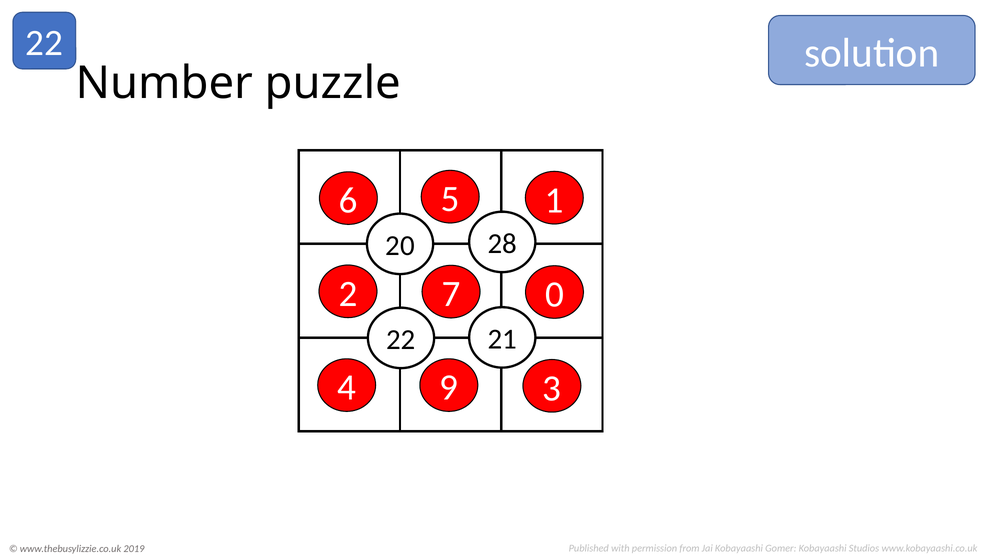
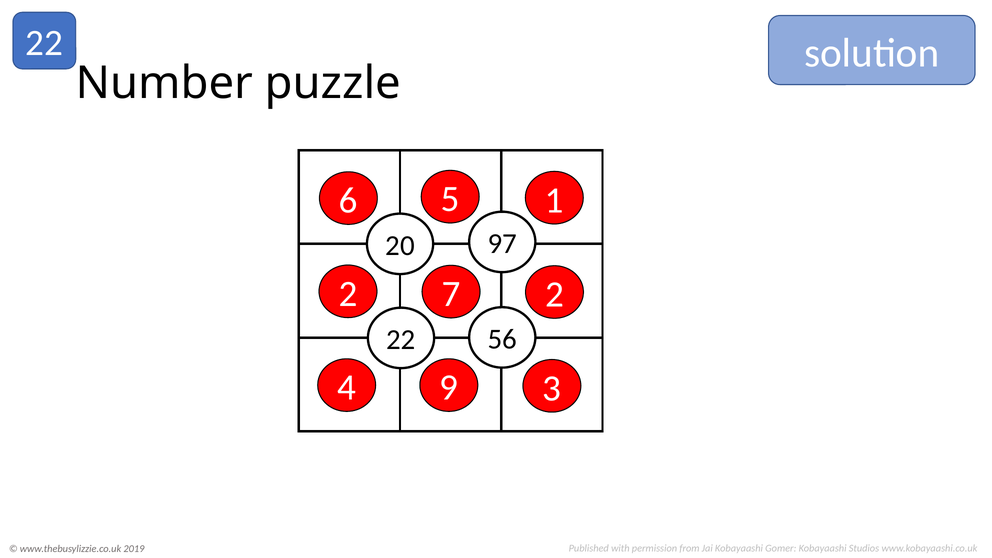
28: 28 -> 97 (502, 244)
7 0: 0 -> 2 (554, 295)
21: 21 -> 56 (502, 339)
